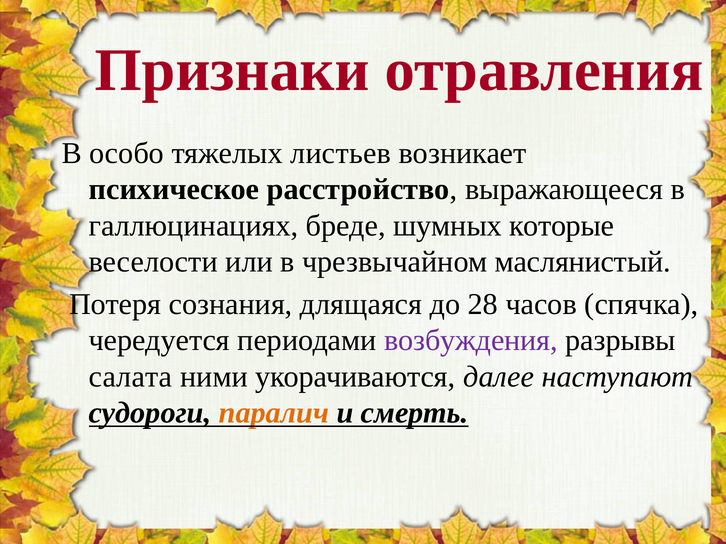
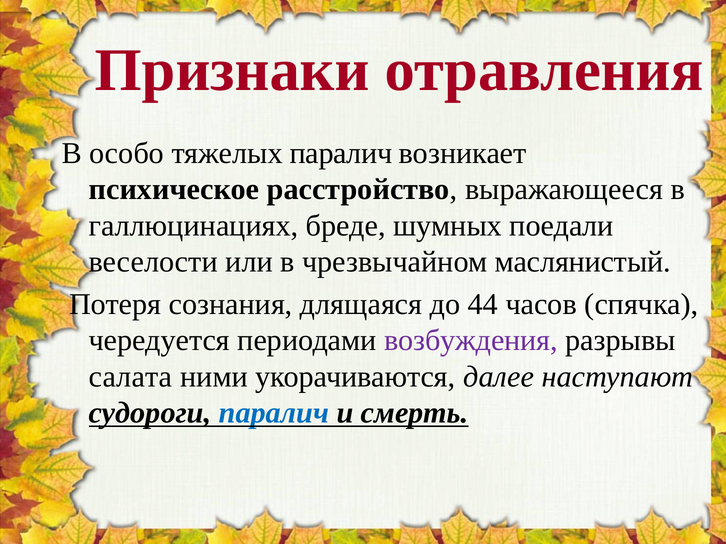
тяжелых листьев: листьев -> паралич (341, 153)
которые: которые -> поедали (562, 226)
28: 28 -> 44 (483, 304)
паралич colour: orange -> blue (274, 413)
